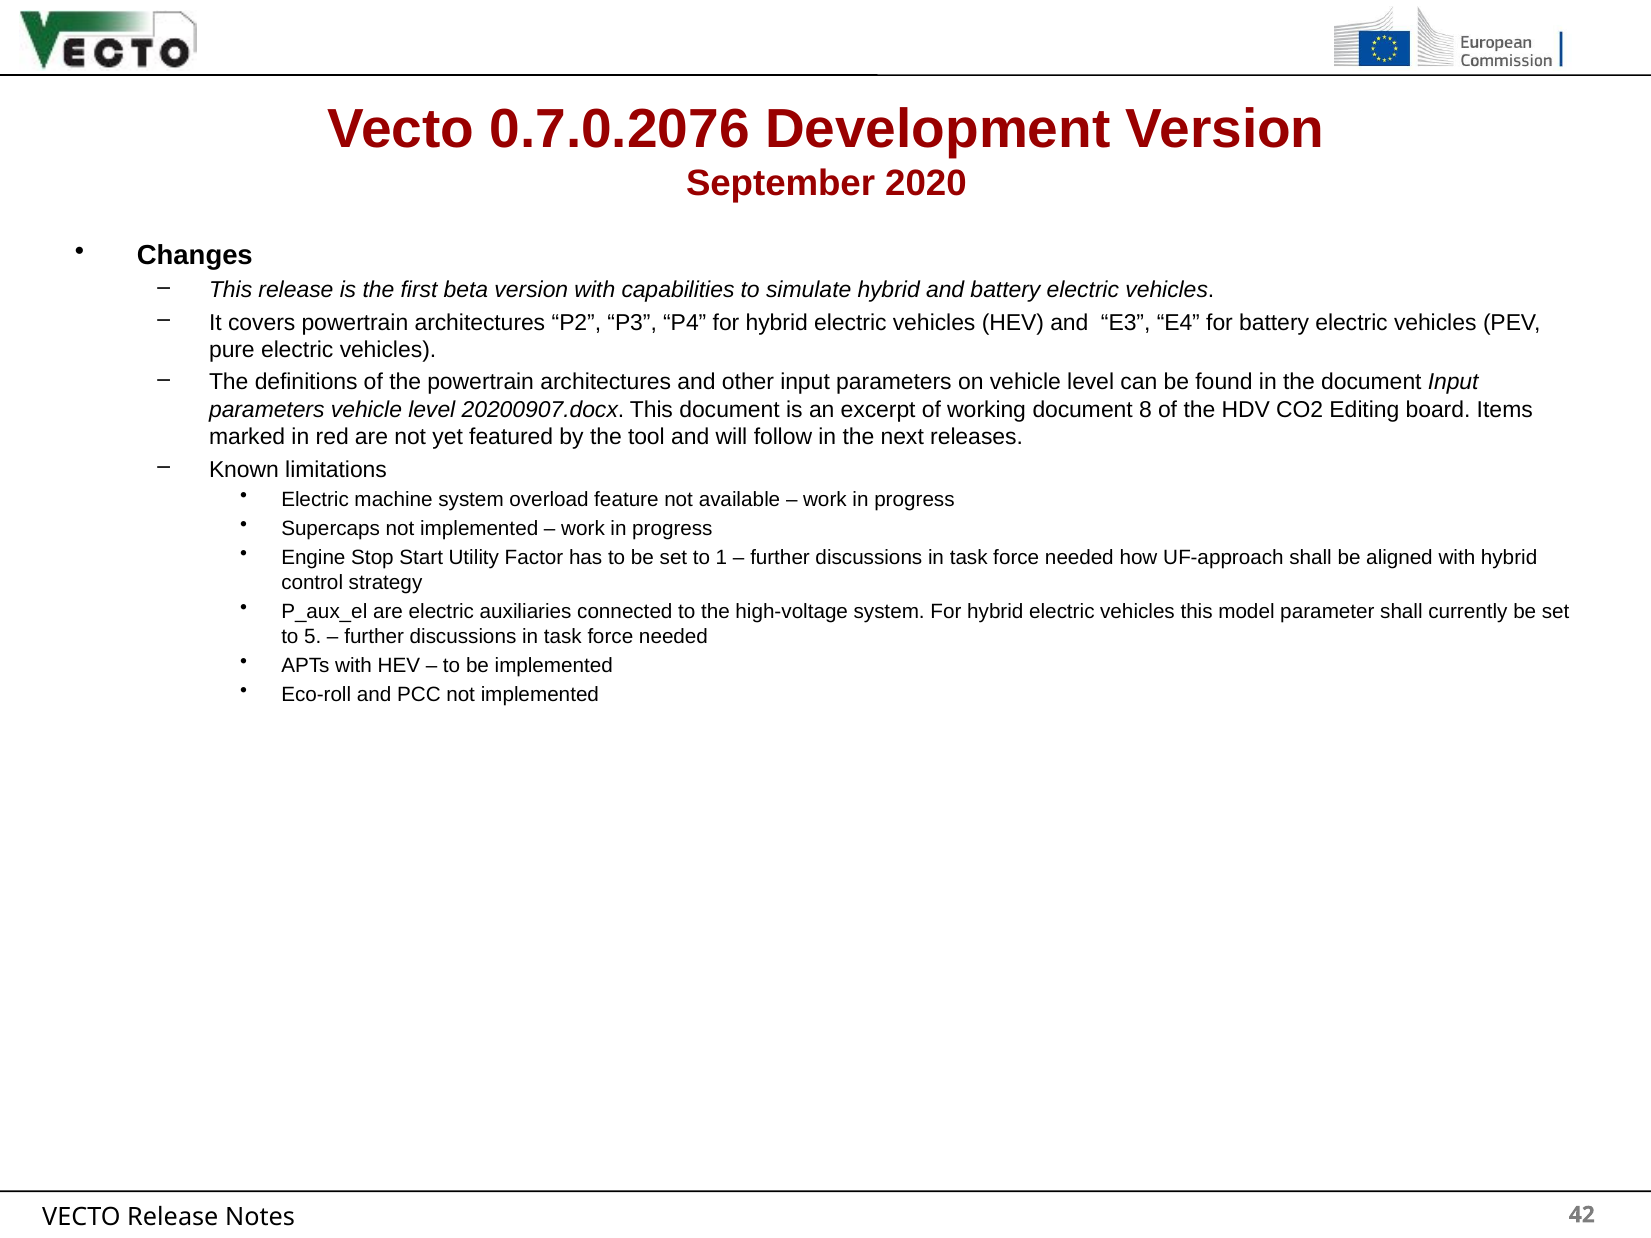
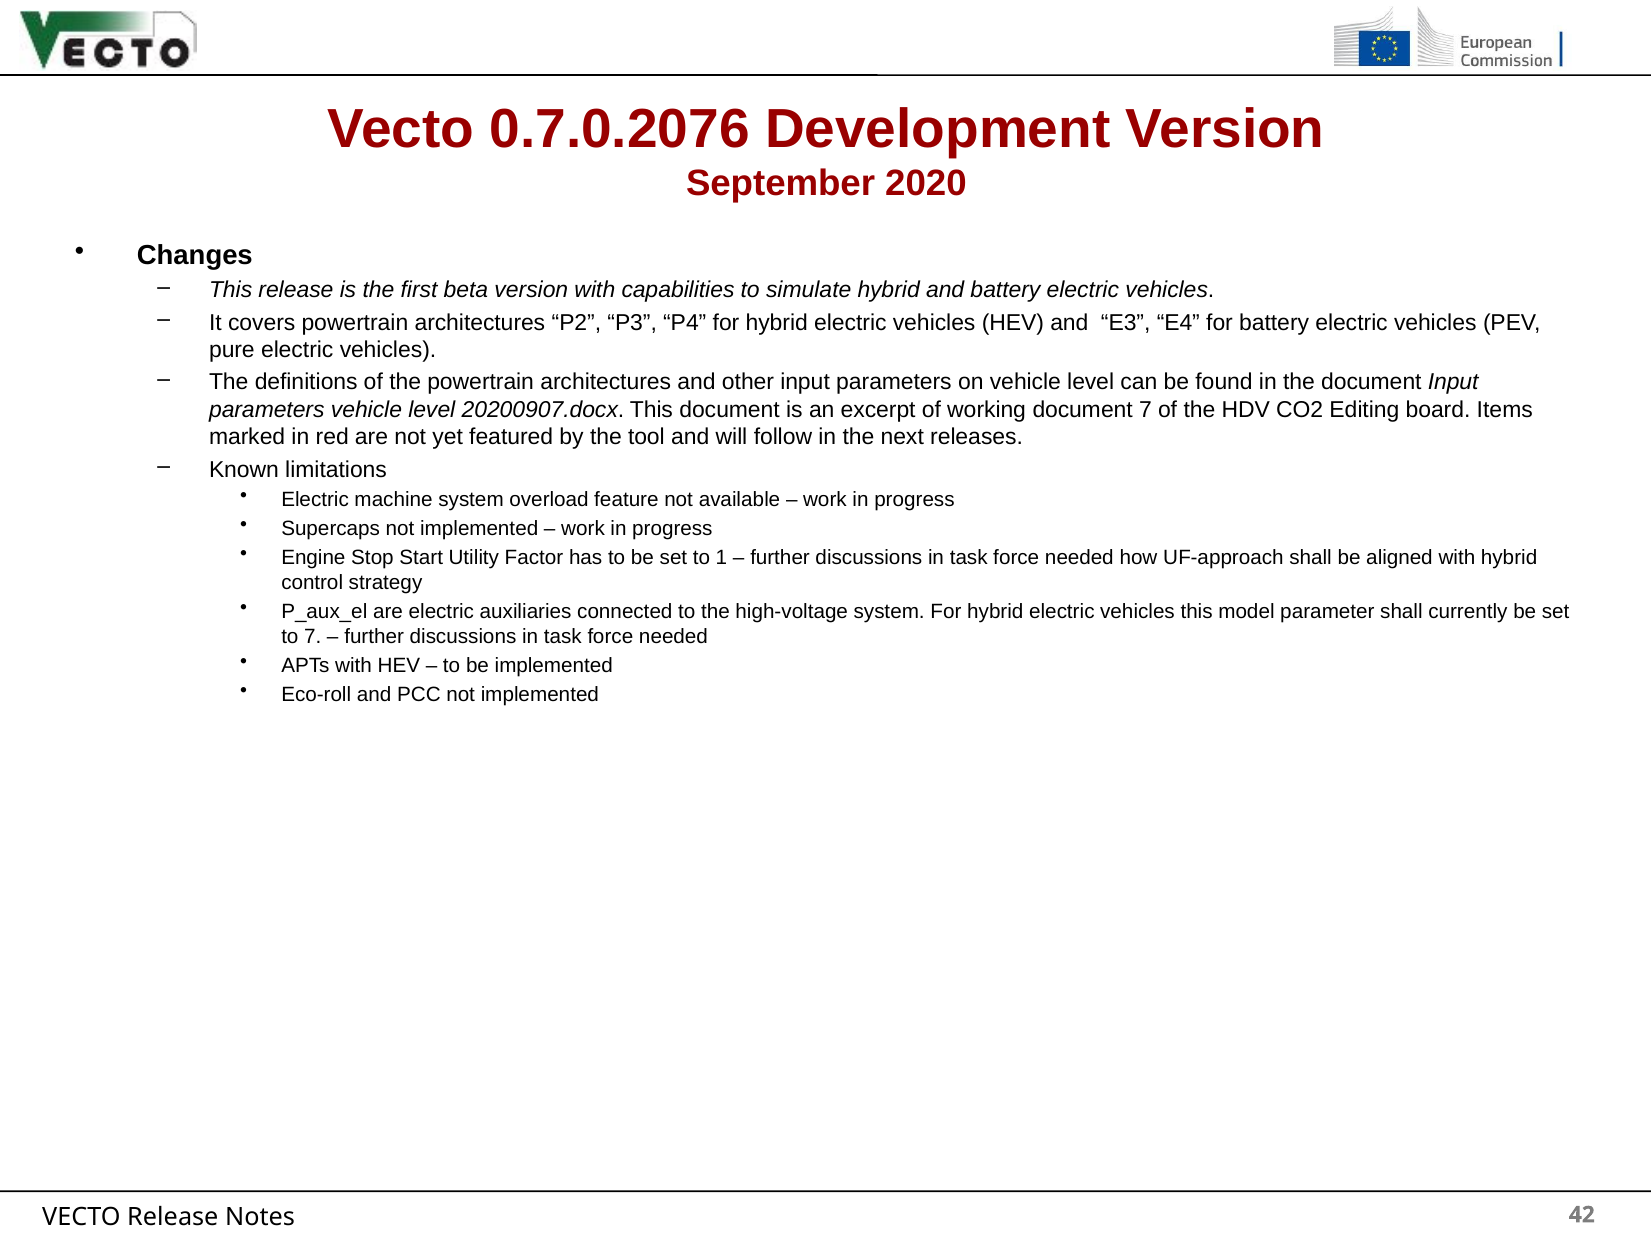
document 8: 8 -> 7 (1145, 410)
to 5: 5 -> 7 (313, 636)
